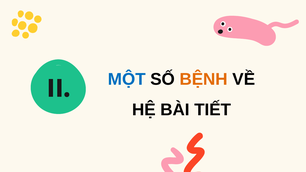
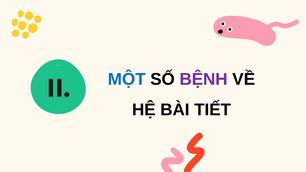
BỆNH colour: orange -> purple (204, 79)
